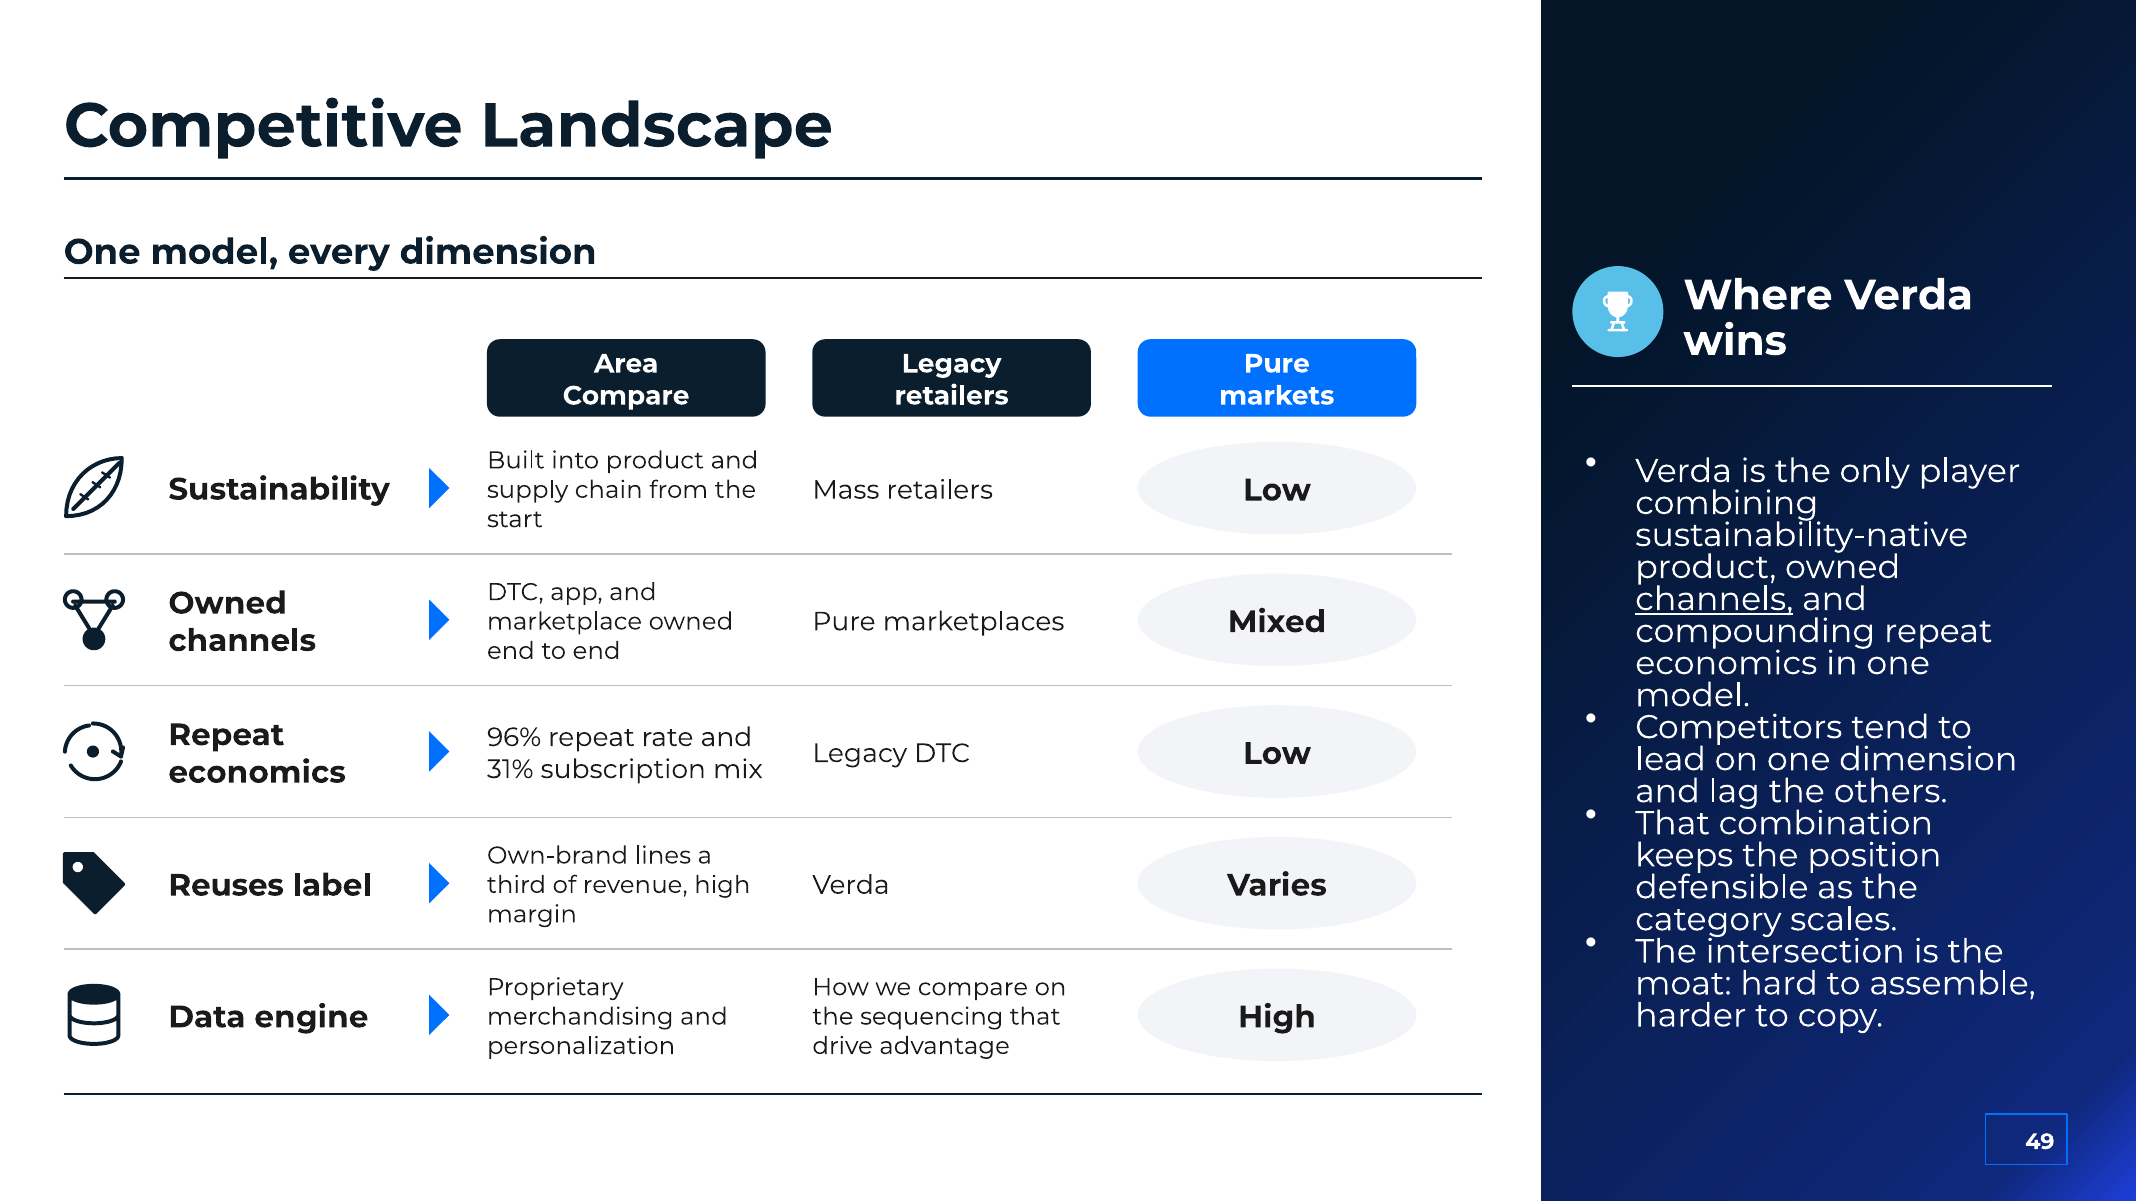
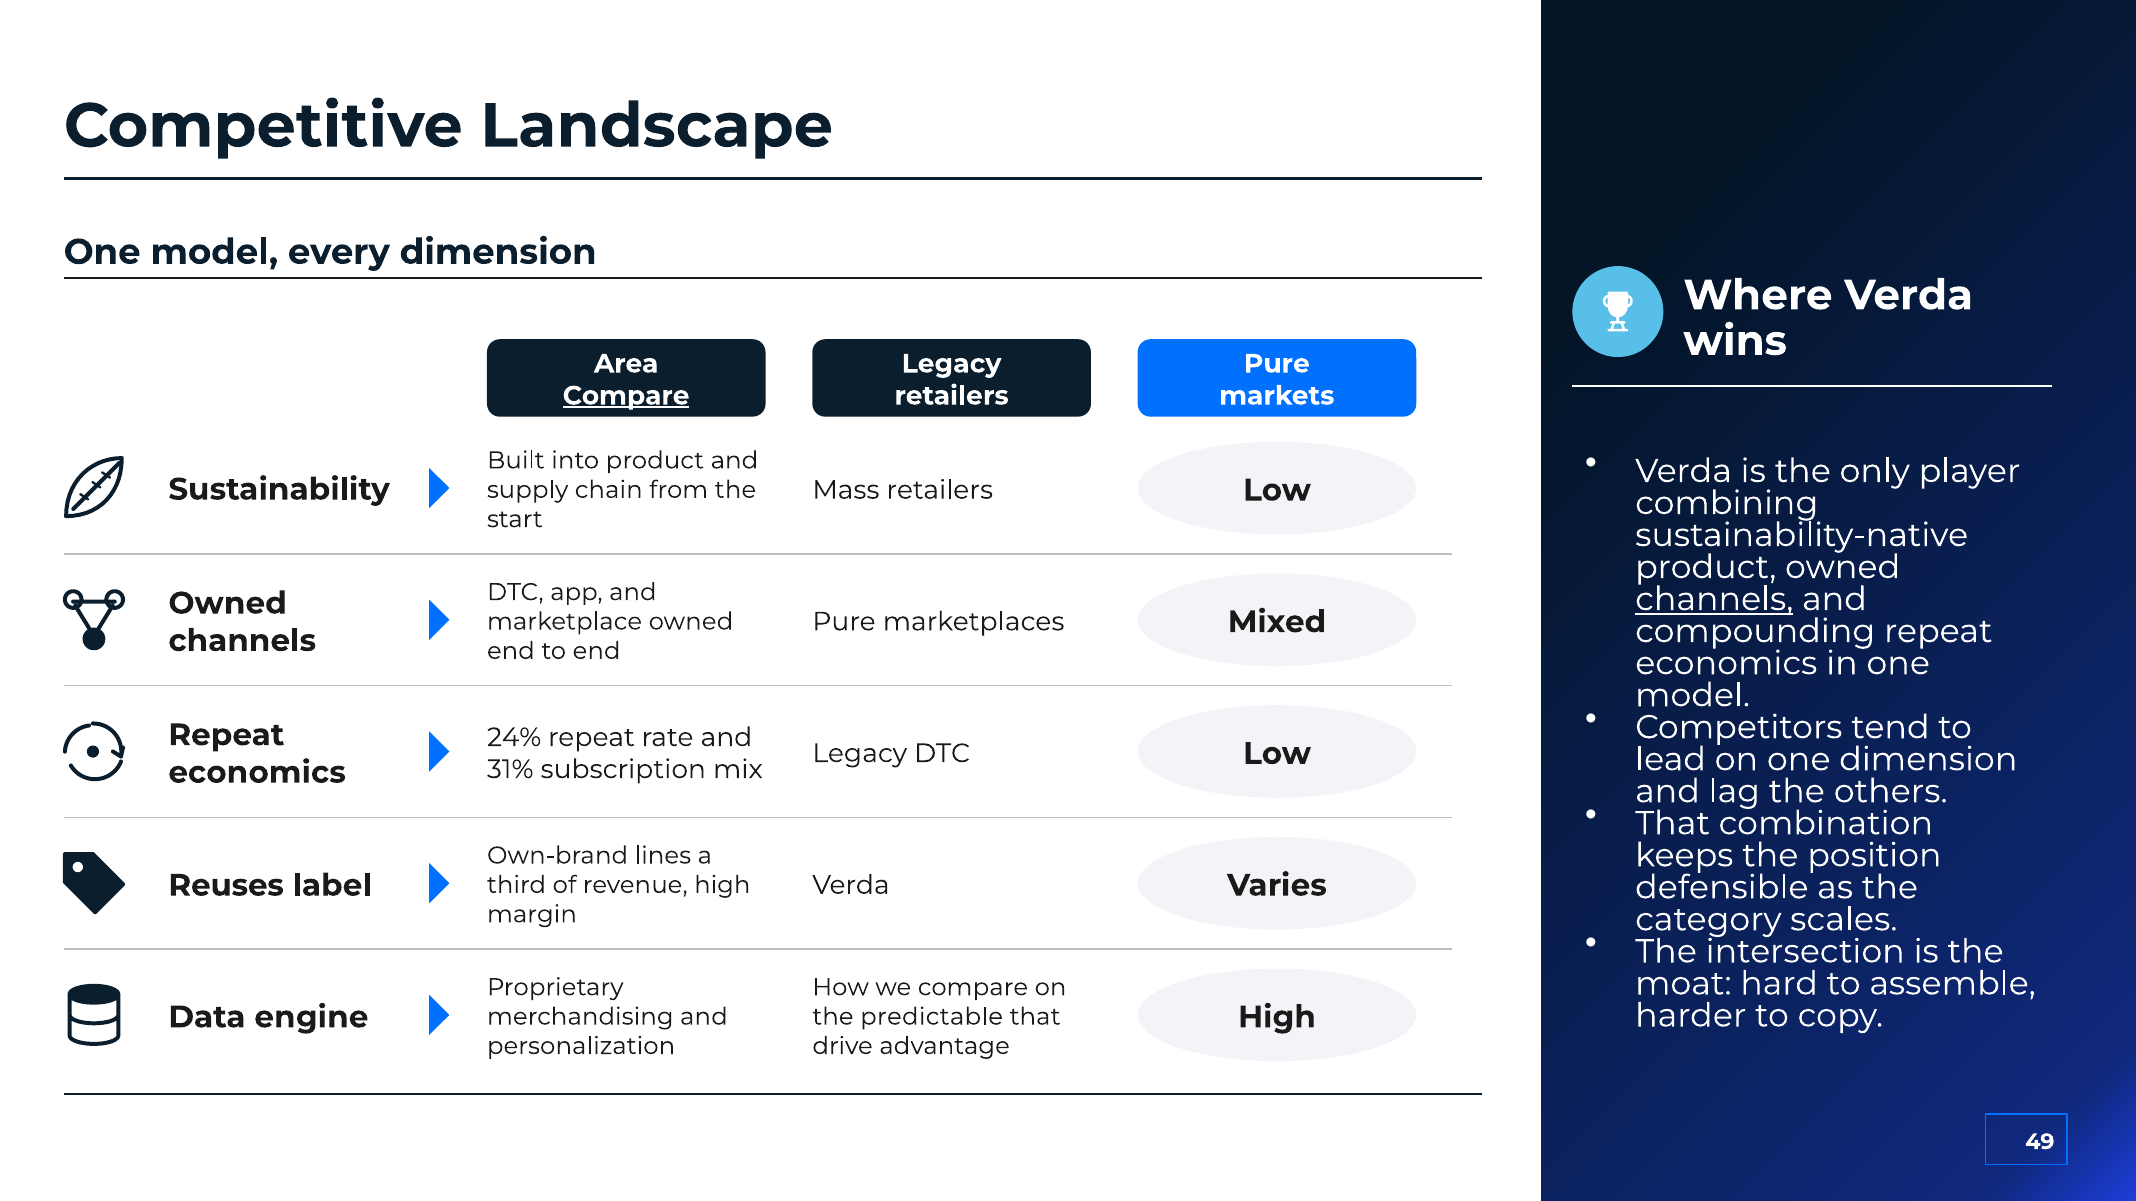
Compare underline: none -> present (626, 396)
96%: 96% -> 24% (514, 738)
sequencing: sequencing -> predictable (932, 1017)
